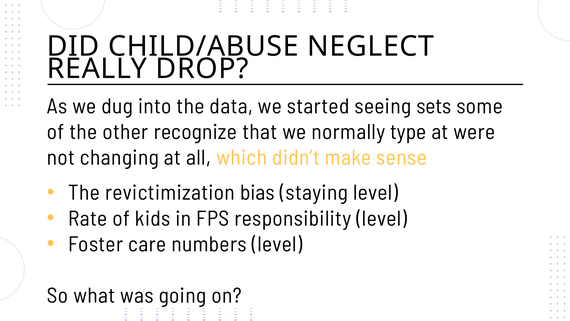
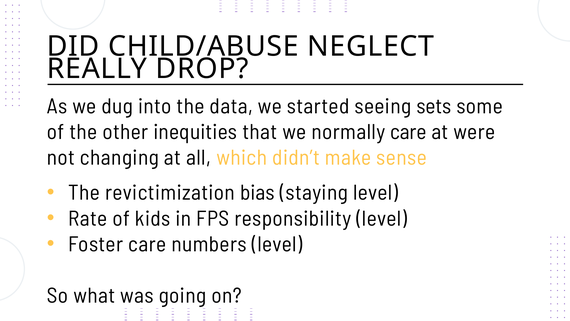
recognize: recognize -> inequities (195, 132)
normally type: type -> care (408, 132)
